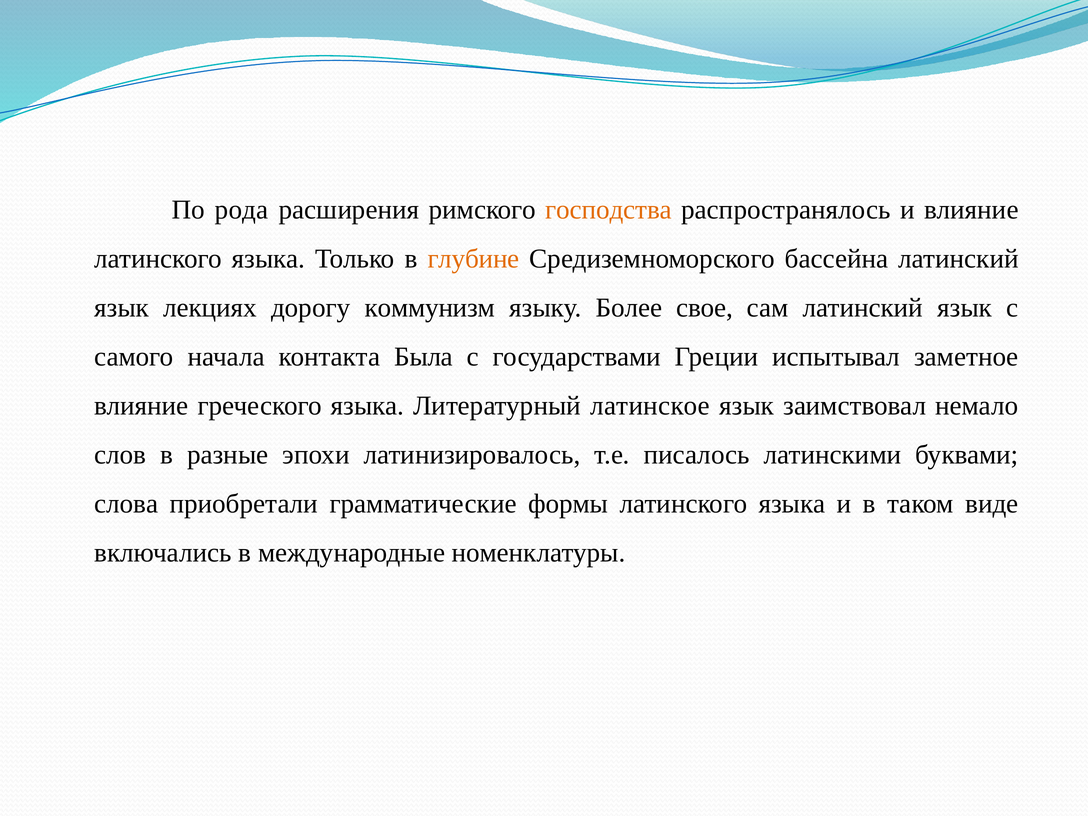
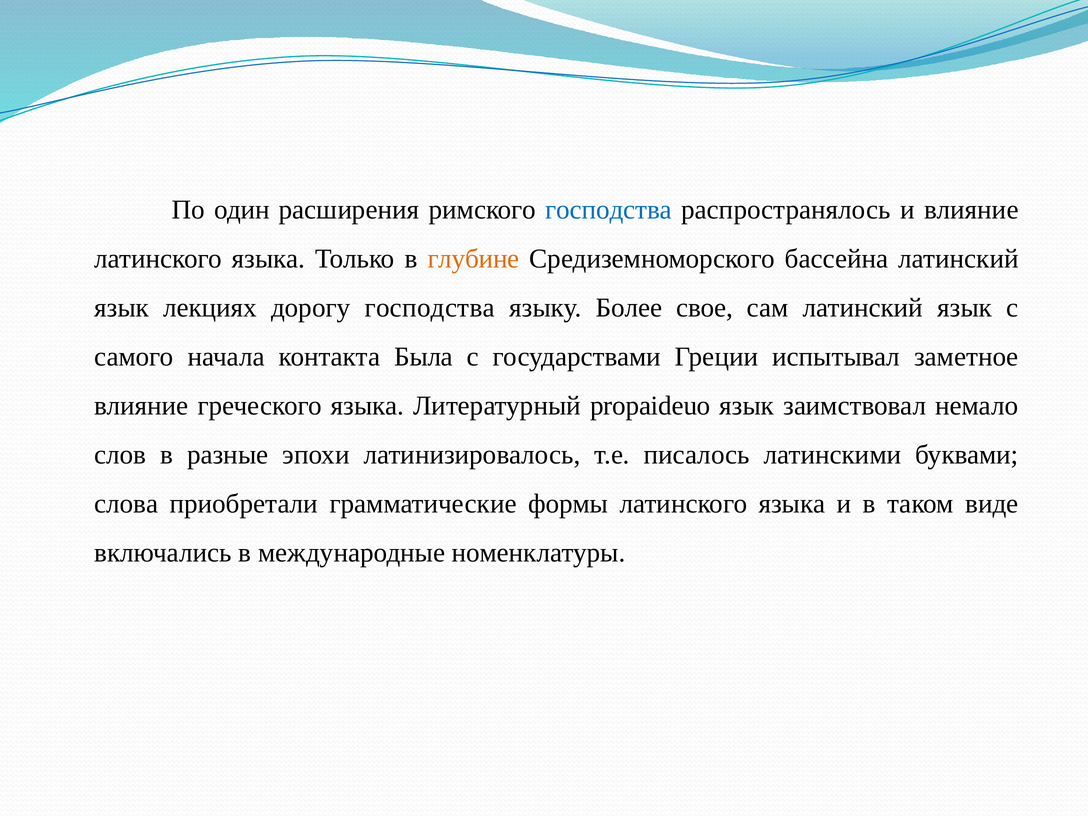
рода: рода -> один (242, 210)
господства colour: orange -> blue (609, 210)
дорогу коммунизм: коммунизм -> господства (430, 308)
латинское: латинское -> propaideuo (650, 406)
